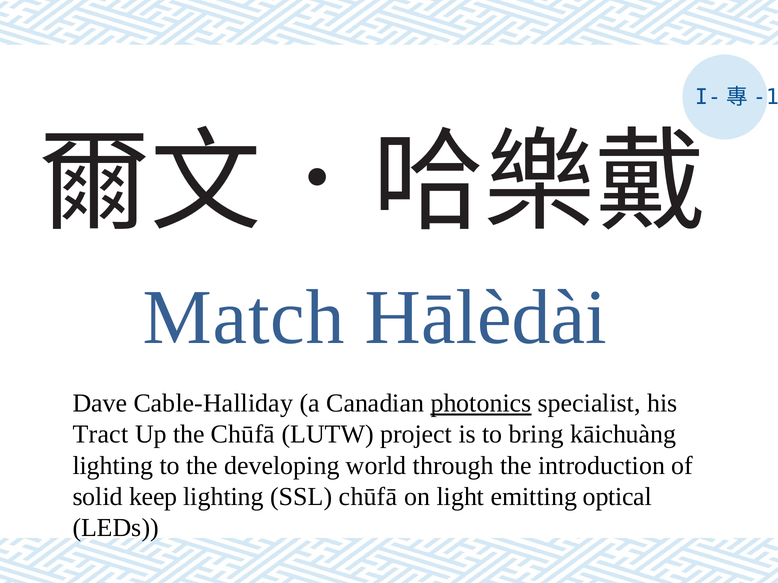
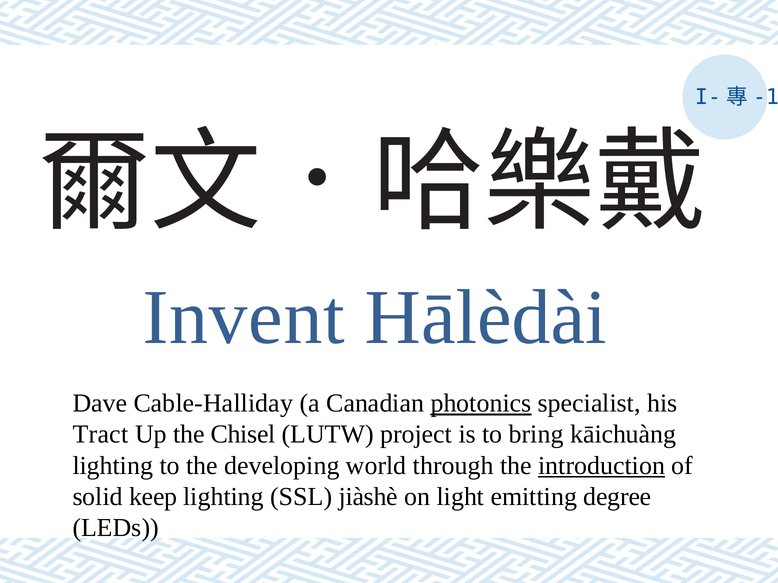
Match: Match -> Invent (244, 318)
the Chūfā: Chūfā -> Chisel (243, 435)
introduction underline: none -> present (602, 466)
SSL chūfā: chūfā -> jiàshè (368, 497)
optical: optical -> degree (617, 497)
